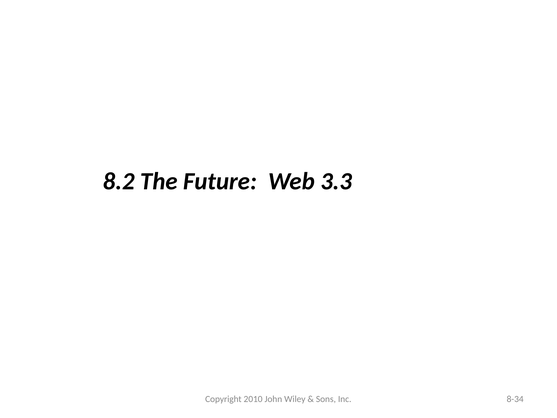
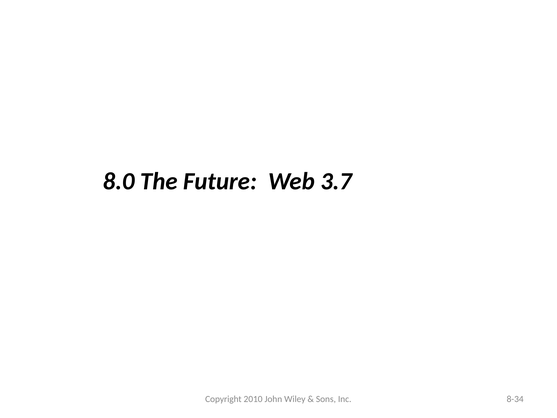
8.2: 8.2 -> 8.0 (119, 181)
3.3: 3.3 -> 3.7 (336, 181)
